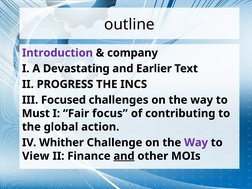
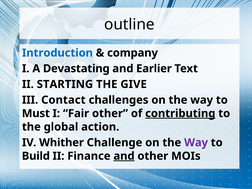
Introduction colour: purple -> blue (57, 53)
PROGRESS: PROGRESS -> STARTING (65, 84)
INCS: INCS -> GIVE (134, 84)
Focused: Focused -> Contact (63, 100)
Fair focus: focus -> other (110, 113)
contributing underline: none -> present (180, 113)
View: View -> Build (36, 156)
